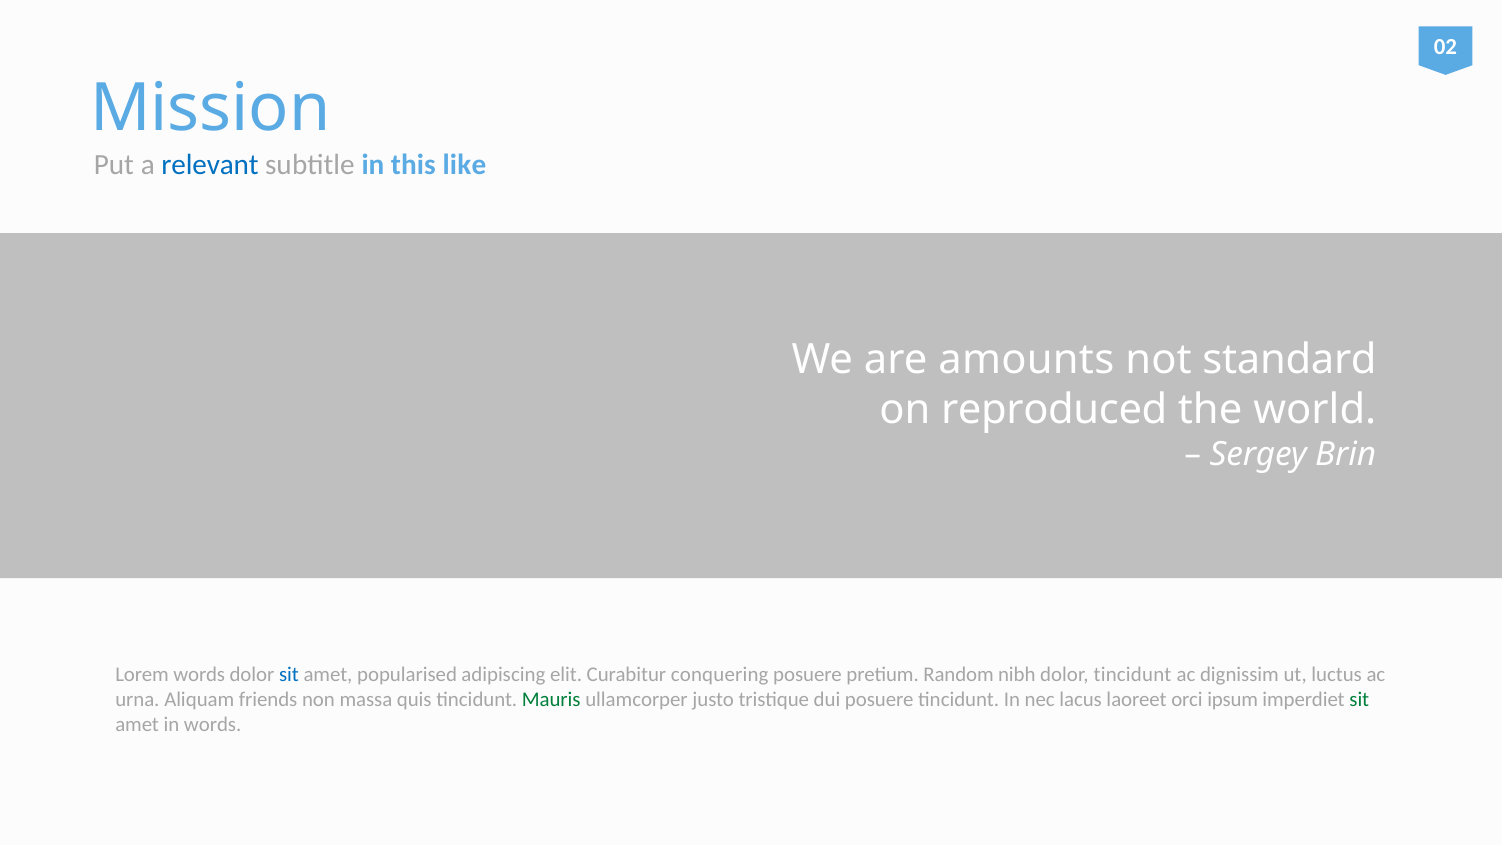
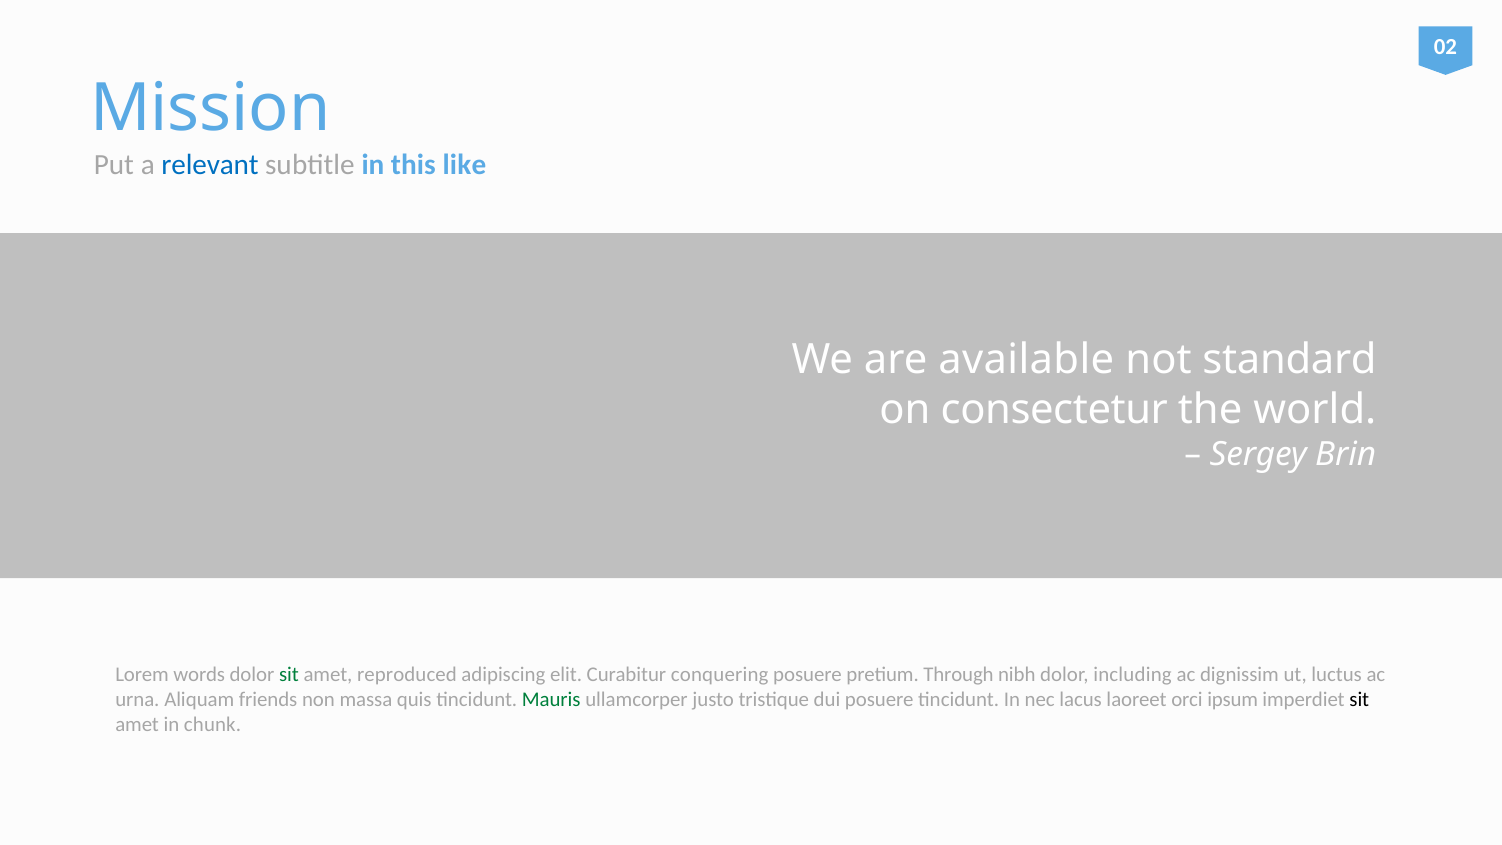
amounts: amounts -> available (1026, 360)
reproduced: reproduced -> consectetur (1054, 410)
sit colour: blue -> green (289, 675)
popularised: popularised -> reproduced (407, 675)
Random: Random -> Through (959, 675)
dolor tincidunt: tincidunt -> including (1133, 675)
sit colour: green -> black (1359, 700)
in words: words -> chunk (213, 725)
